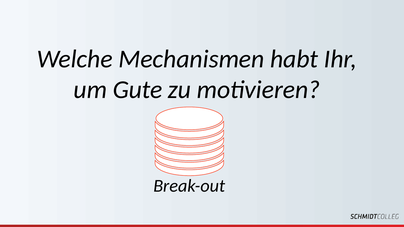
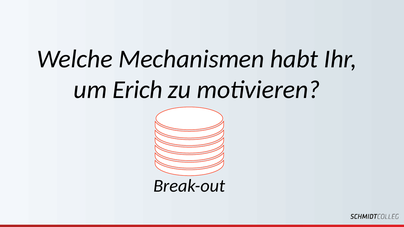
Gute: Gute -> Erich (138, 90)
